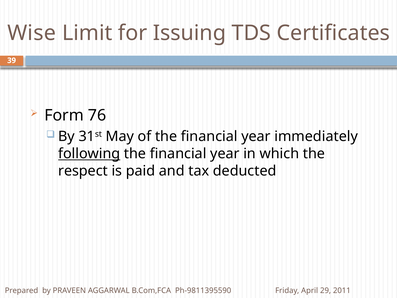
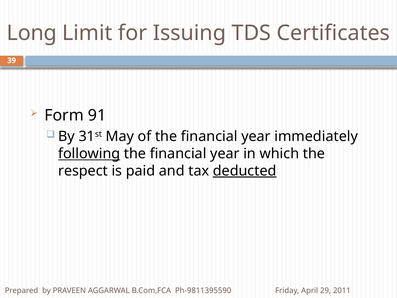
Wise: Wise -> Long (32, 33)
76: 76 -> 91 (97, 115)
deducted underline: none -> present (245, 171)
